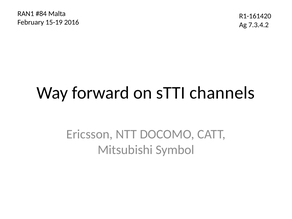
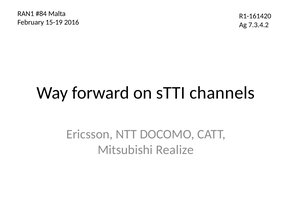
Symbol: Symbol -> Realize (175, 150)
